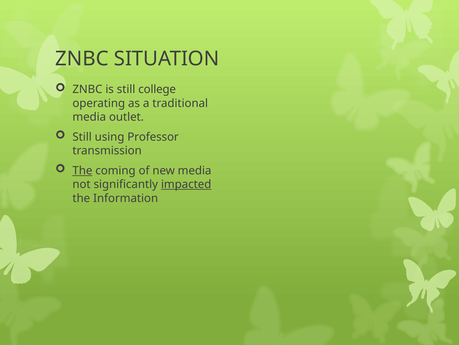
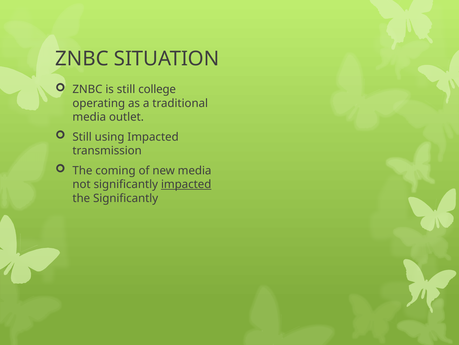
using Professor: Professor -> Impacted (153, 137)
The underline: present -> none (82, 170)
the Information: Information -> Significantly (126, 198)
